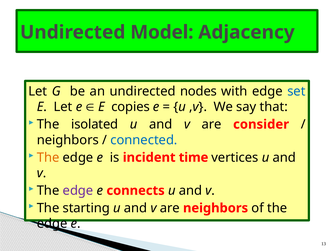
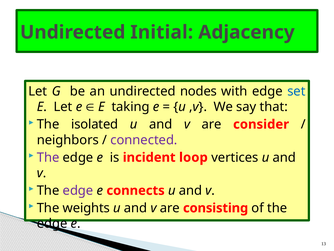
Model: Model -> Initial (162, 32)
copies: copies -> taking (131, 107)
connected colour: blue -> purple (144, 140)
The colour: orange -> purple (48, 157)
time: time -> loop (193, 157)
starting: starting -> weights (86, 208)
are neighbors: neighbors -> consisting (216, 208)
